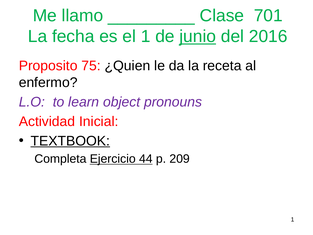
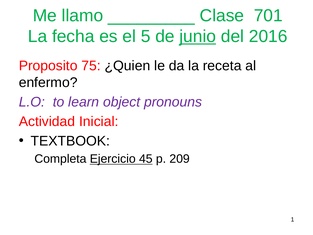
el 1: 1 -> 5 (146, 36)
TEXTBOOK underline: present -> none (70, 141)
44: 44 -> 45 (146, 159)
